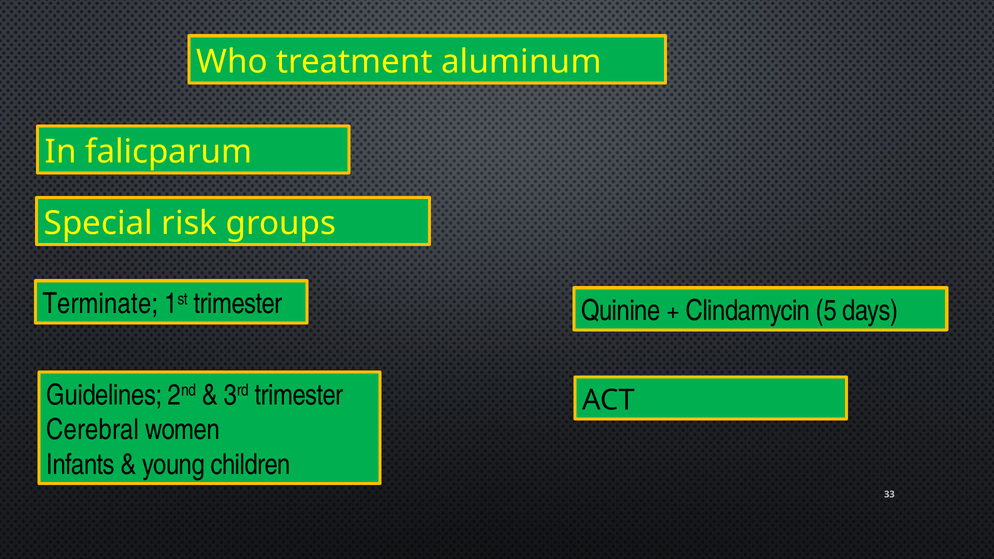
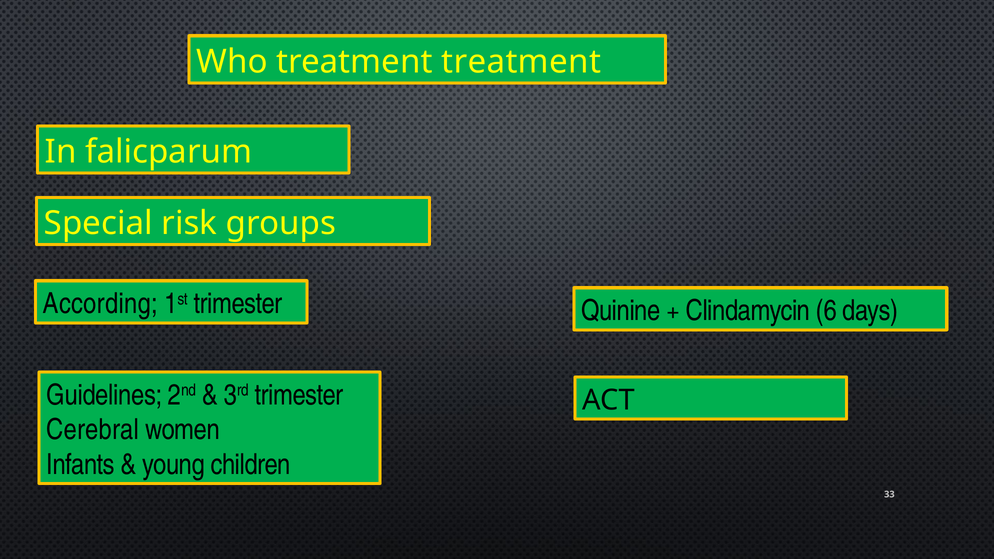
treatment aluminum: aluminum -> treatment (521, 62)
Terminate: Terminate -> According (100, 304)
5: 5 -> 6 (826, 311)
